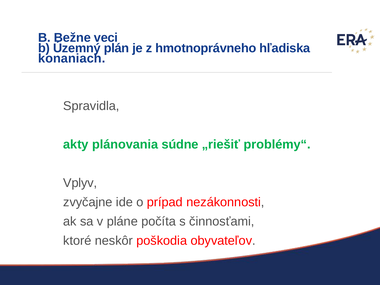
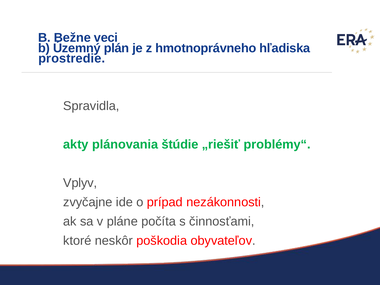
konaniach: konaniach -> prostredie (72, 58)
súdne: súdne -> štúdie (180, 144)
